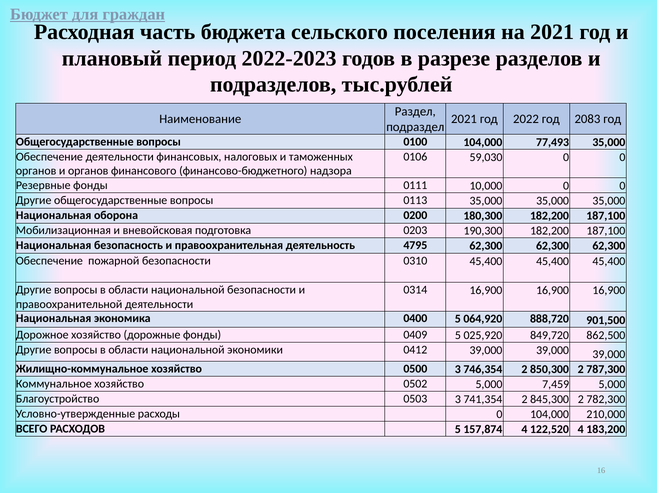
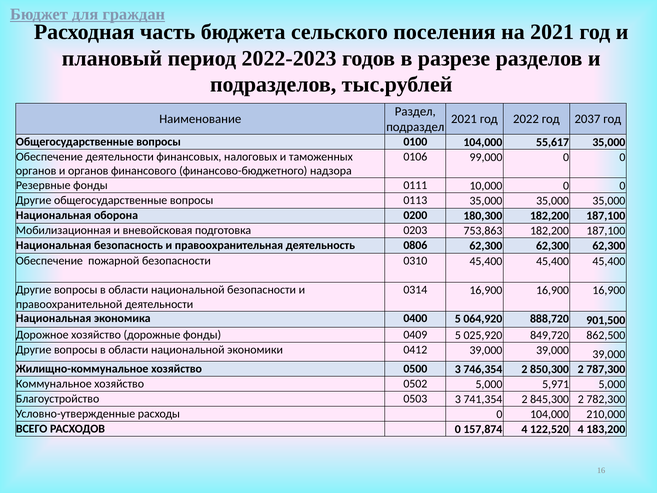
2083: 2083 -> 2037 (587, 119)
77,493: 77,493 -> 55,617 (553, 142)
59,030: 59,030 -> 99,000 (486, 157)
190,300: 190,300 -> 753,863 (483, 231)
4795: 4795 -> 0806 (415, 245)
7,459: 7,459 -> 5,971 (556, 384)
РАСХОДОВ 5: 5 -> 0 (458, 429)
